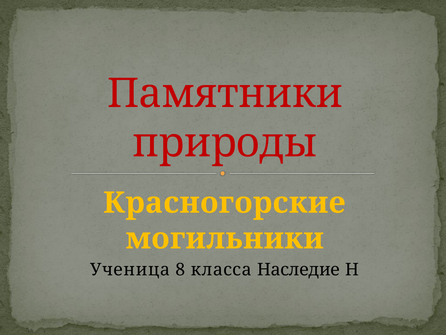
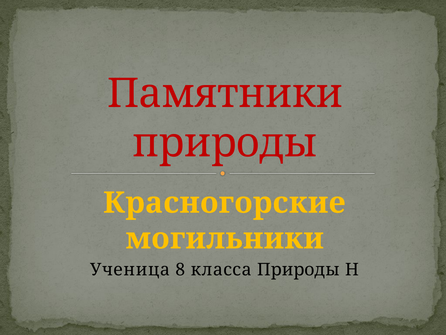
класса Наследие: Наследие -> Природы (298, 269)
